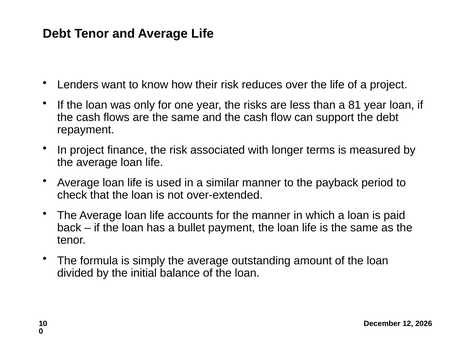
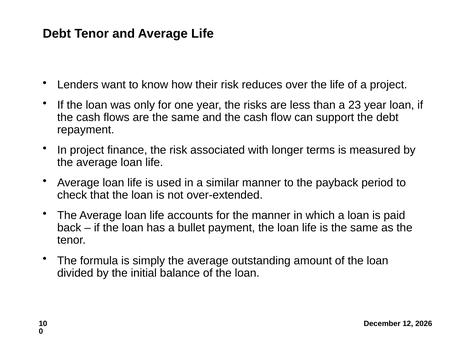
81: 81 -> 23 (355, 105)
